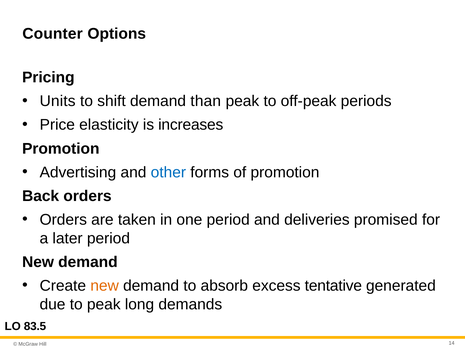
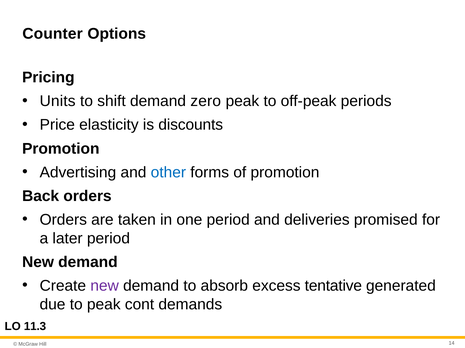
than: than -> zero (206, 101)
increases: increases -> discounts (191, 125)
new colour: orange -> purple (105, 286)
long: long -> cont (139, 305)
83.5: 83.5 -> 11.3 (35, 327)
